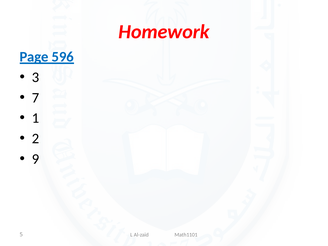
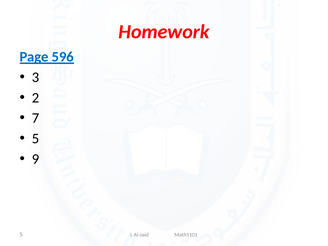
7: 7 -> 2 (36, 98)
1: 1 -> 7 (36, 118)
2: 2 -> 5 (36, 139)
